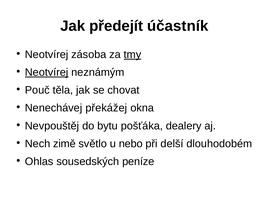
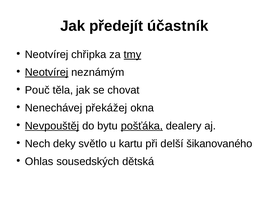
zásoba: zásoba -> chřipka (89, 54)
Nevpouštěj underline: none -> present (52, 126)
pošťáka underline: none -> present (142, 126)
zimě: zimě -> deky (64, 143)
nebo: nebo -> kartu (131, 143)
dlouhodobém: dlouhodobém -> šikanovaného (219, 143)
peníze: peníze -> dětská (138, 161)
